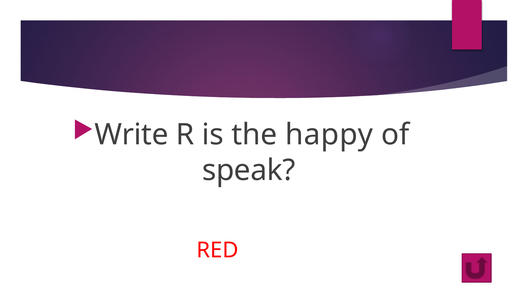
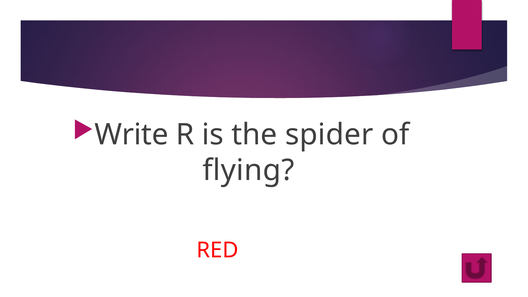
happy: happy -> spider (329, 135)
speak: speak -> flying (248, 170)
